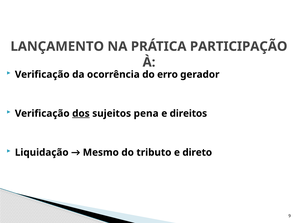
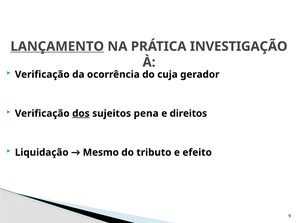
LANÇAMENTO underline: none -> present (57, 47)
PARTICIPAÇÃO: PARTICIPAÇÃO -> INVESTIGAÇÃO (239, 47)
erro: erro -> cuja (167, 75)
direto: direto -> efeito (197, 153)
